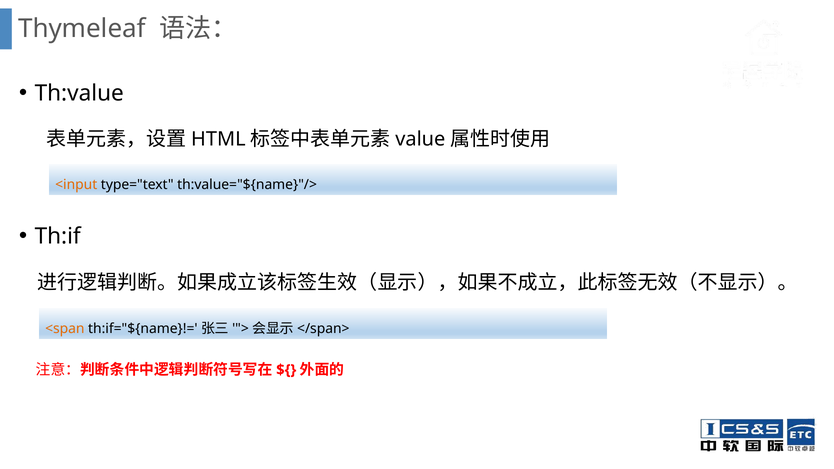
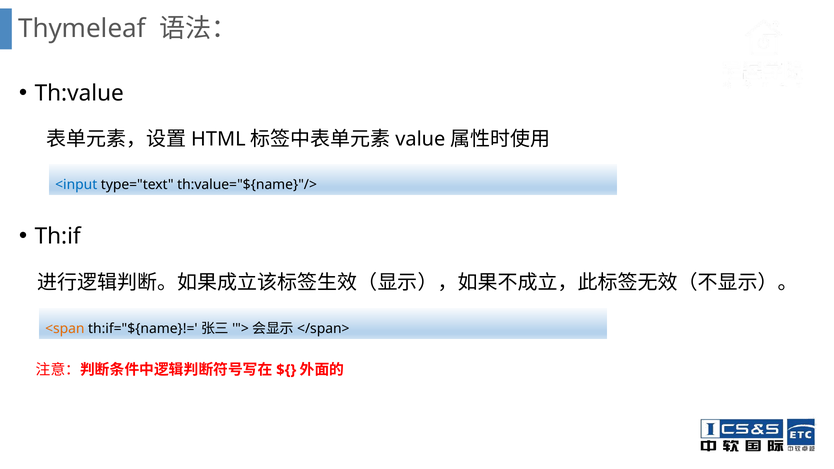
<input colour: orange -> blue (76, 185)
